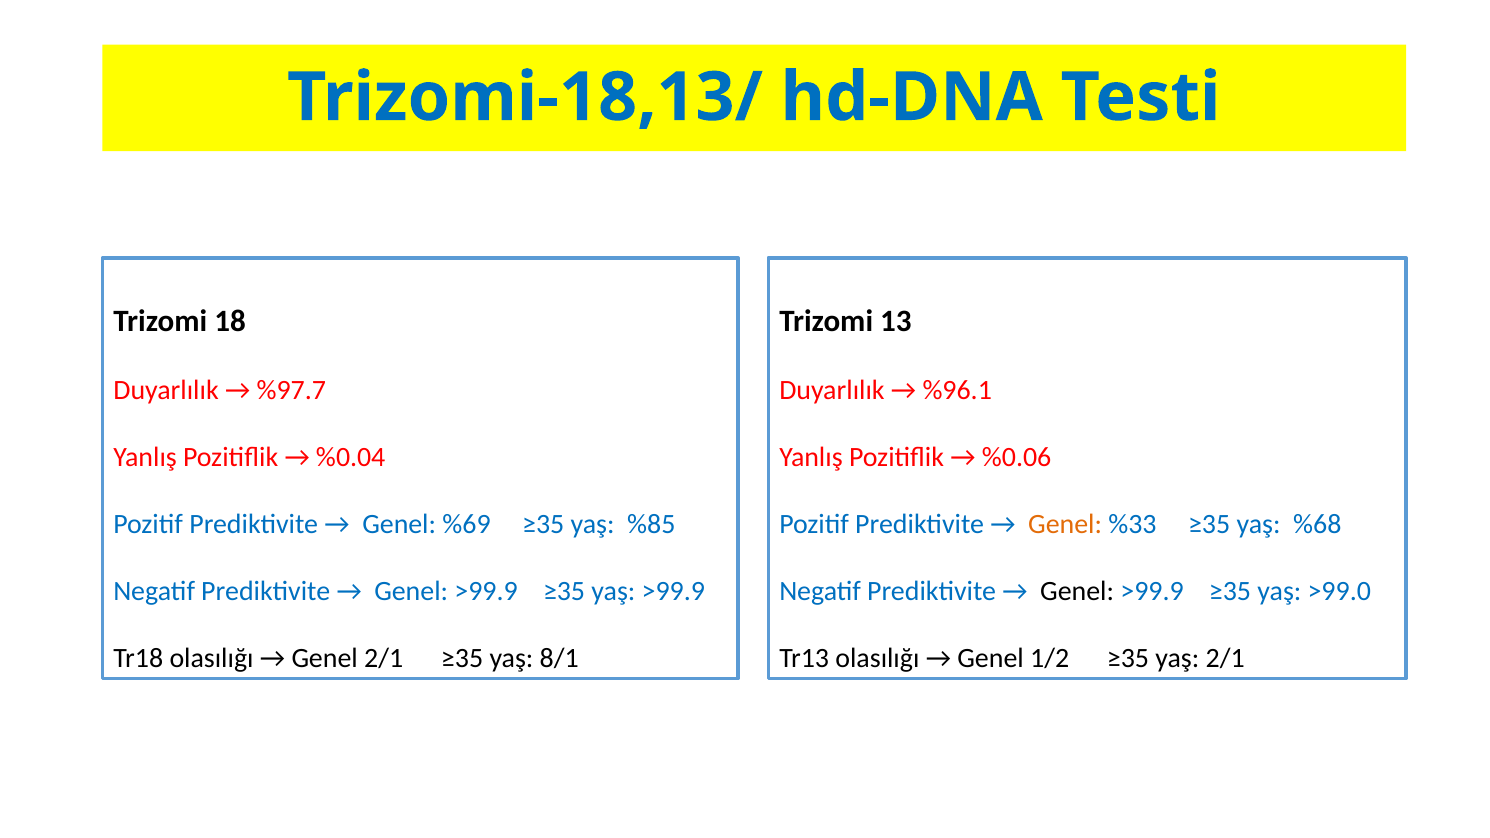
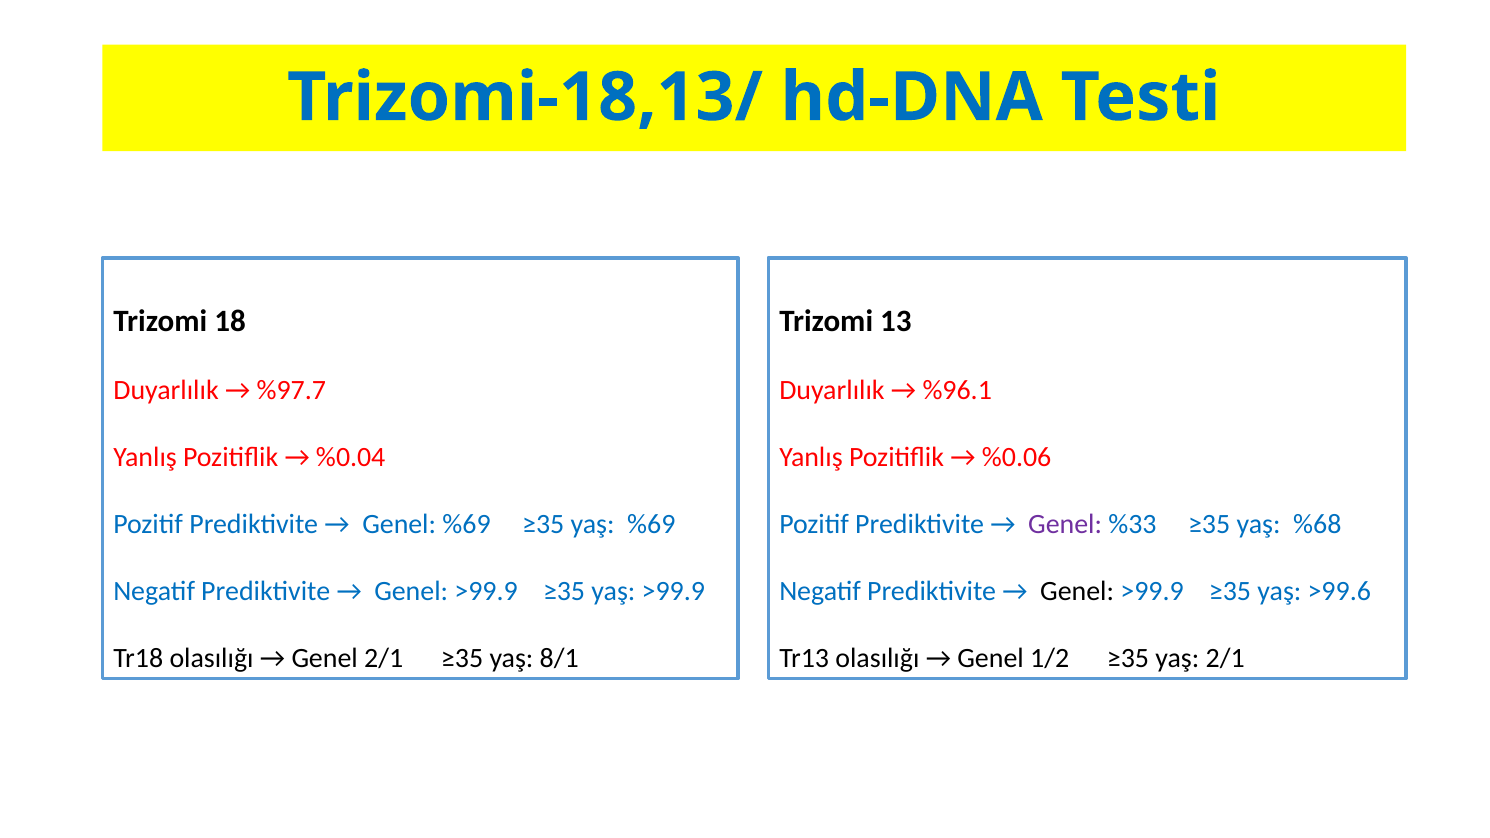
yaş %85: %85 -> %69 (651, 524)
Genel colour: orange -> purple (1065, 524)
>99.0: >99.0 -> >99.6 (1339, 591)
